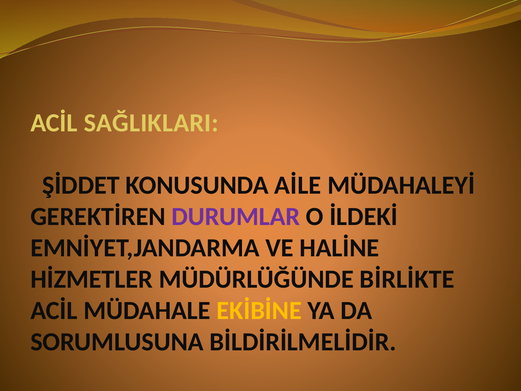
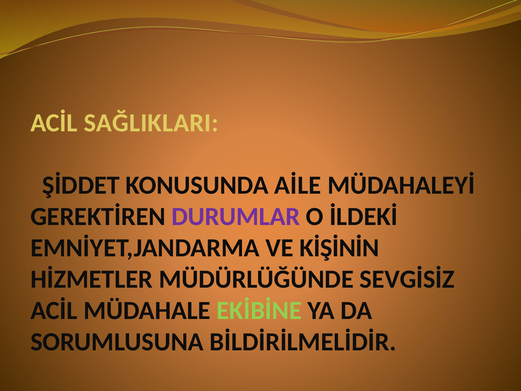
HALİNE: HALİNE -> KİŞİNİN (339, 248)
BİRLİKTE: BİRLİKTE -> SEVGİSİZ (407, 279)
EKİBİNE colour: yellow -> light green (259, 310)
